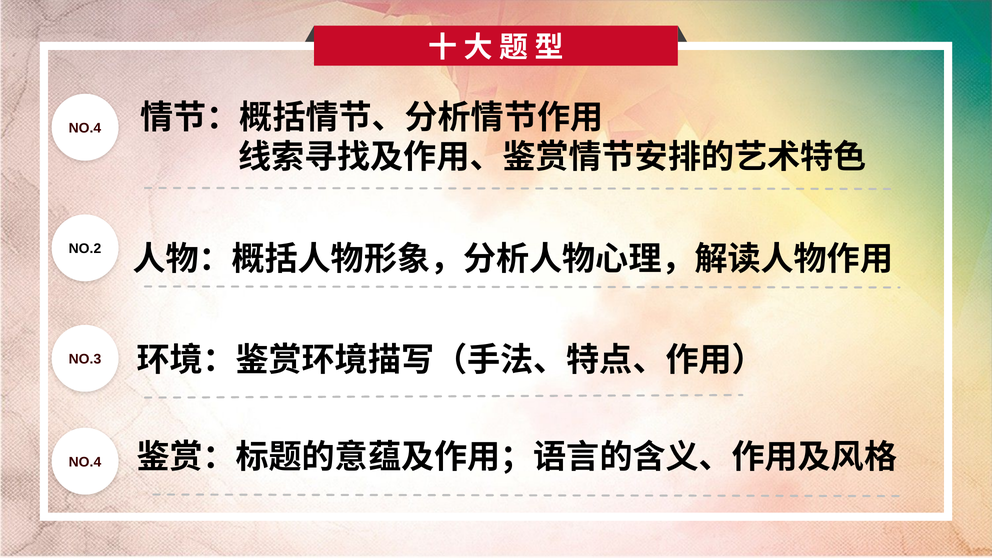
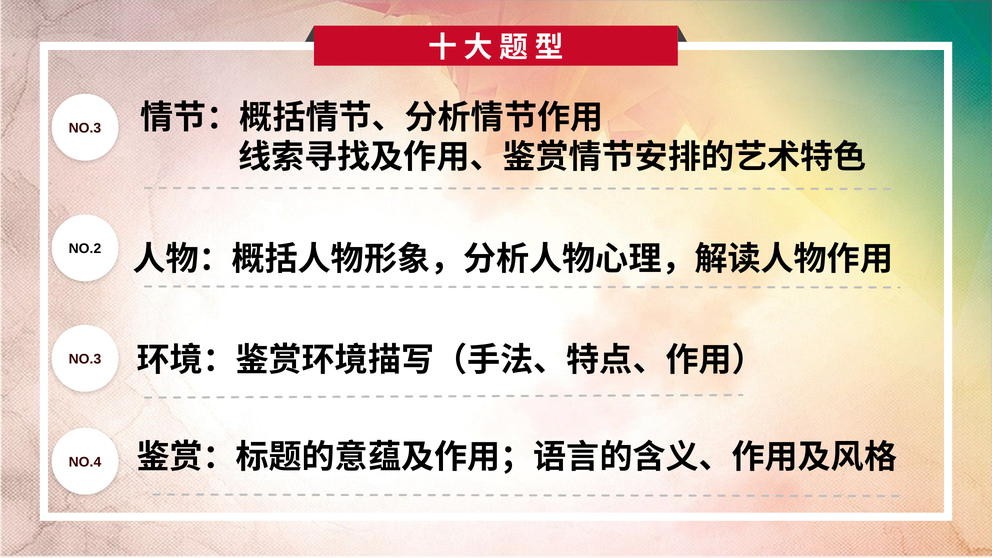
NO.4: NO.4 -> NO.3 (85, 128)
